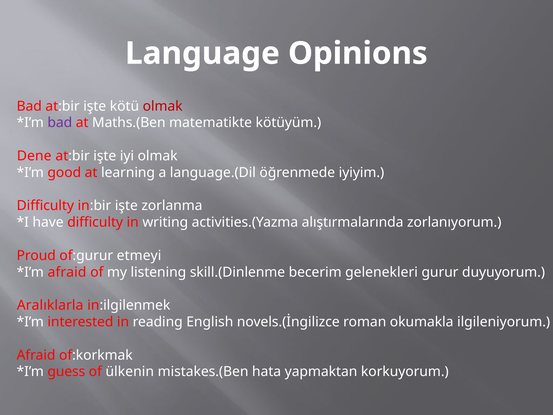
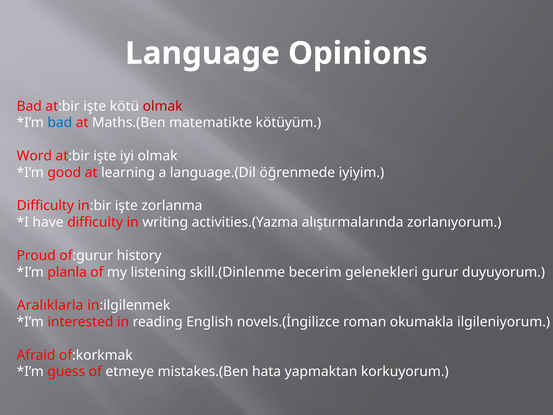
bad colour: purple -> blue (60, 123)
Dene: Dene -> Word (34, 156)
etmeyi: etmeyi -> history (139, 255)
afraid: afraid -> planla (67, 272)
ülkenin: ülkenin -> etmeye (130, 372)
